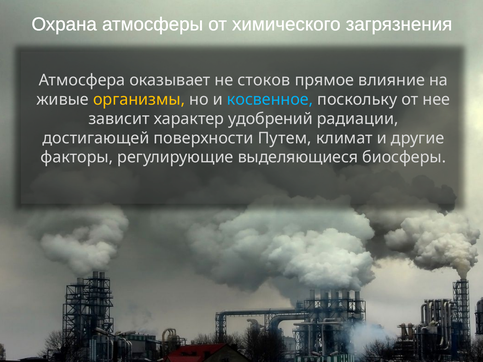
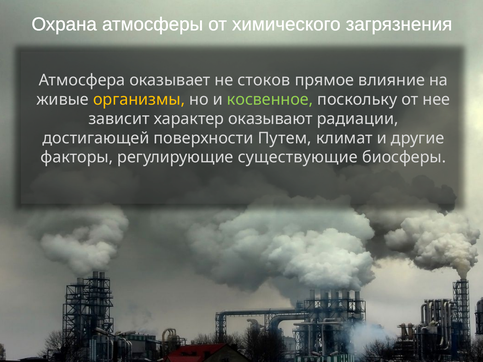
косвенное colour: light blue -> light green (270, 99)
удобрений: удобрений -> оказывают (270, 119)
выделяющиеся: выделяющиеся -> существующие (298, 157)
